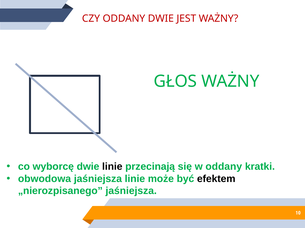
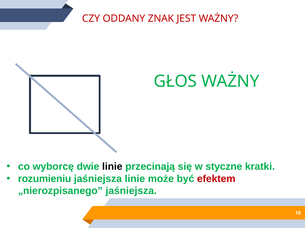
ODDANY DWIE: DWIE -> ZNAK (161, 18)
w oddany: oddany -> styczne (224, 167)
obwodowa: obwodowa -> rozumieniu (45, 179)
efektem colour: black -> red (216, 179)
